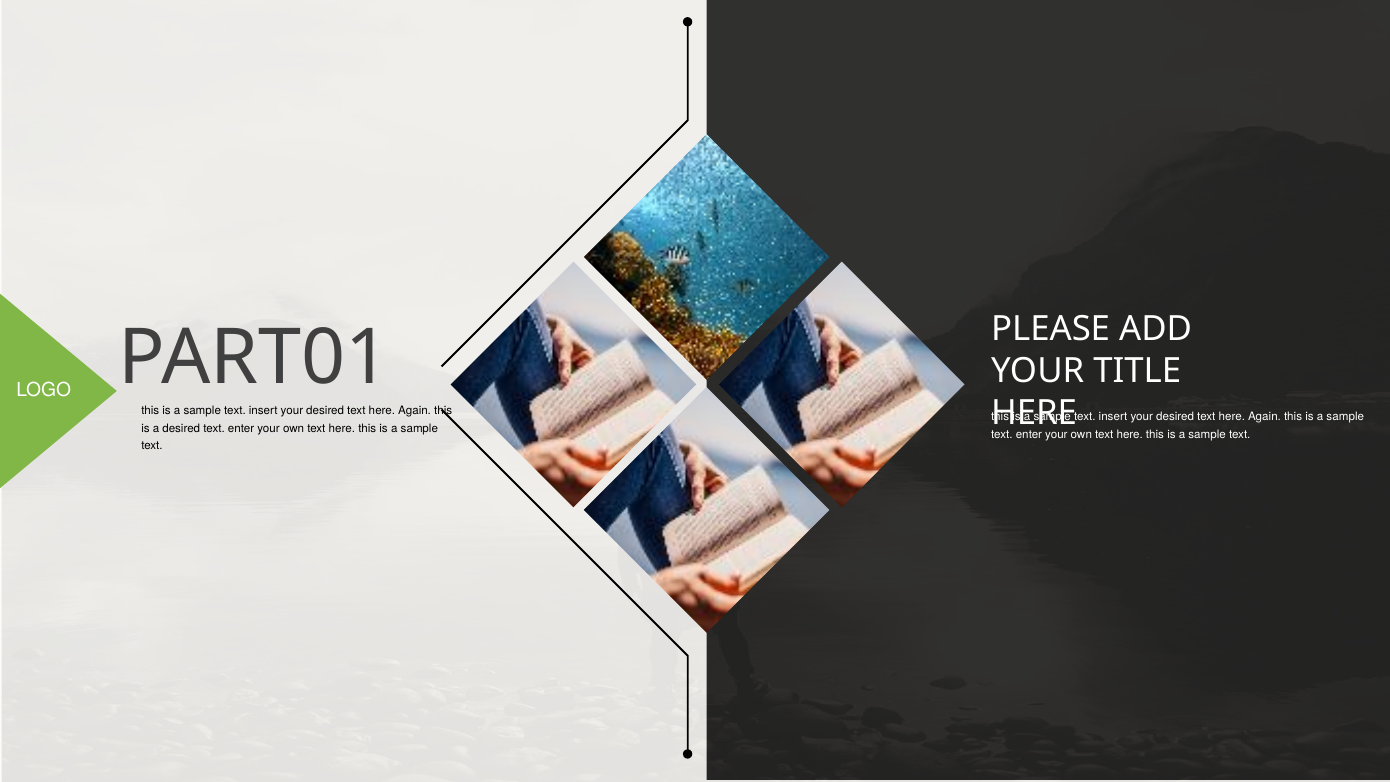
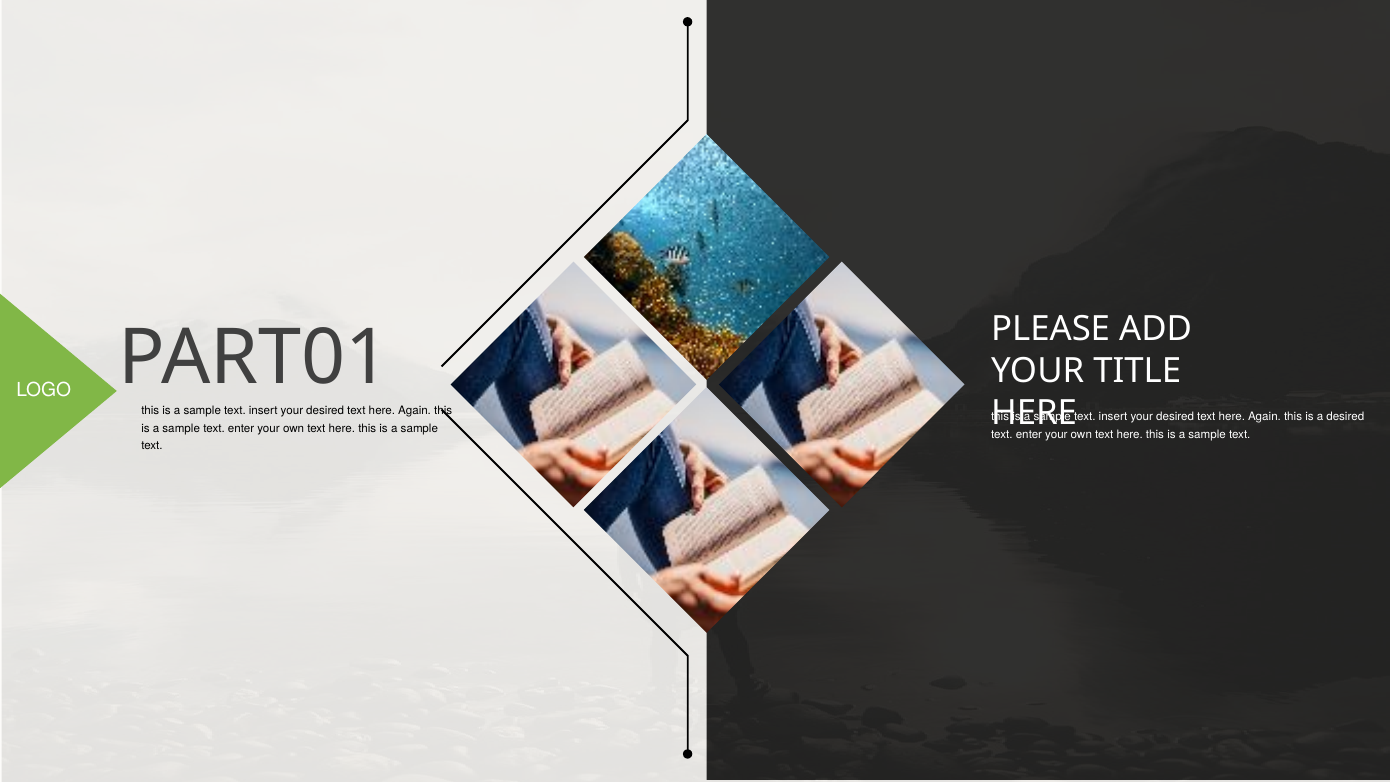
sample: sample -> desired (1345, 417)
desired: desired -> sample (181, 428)
